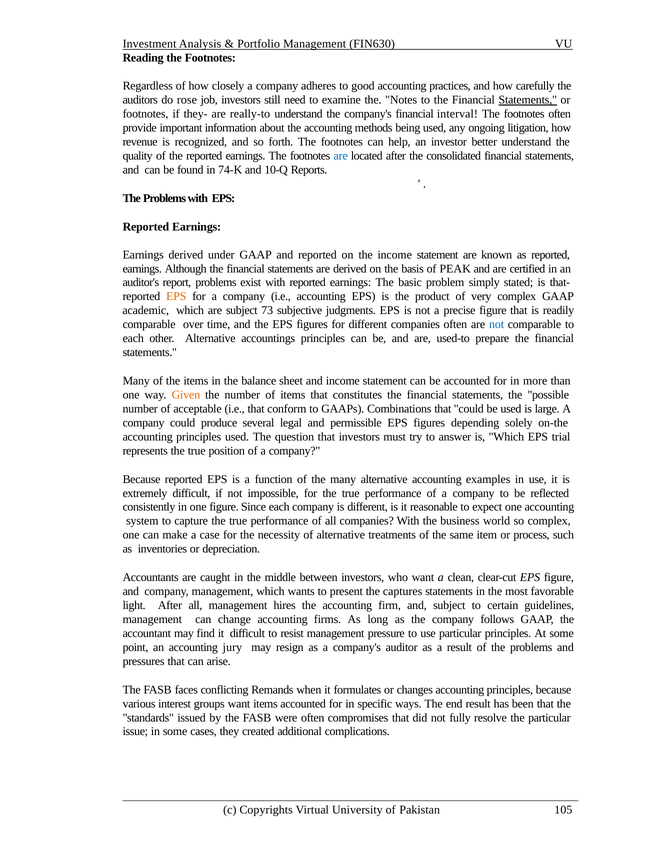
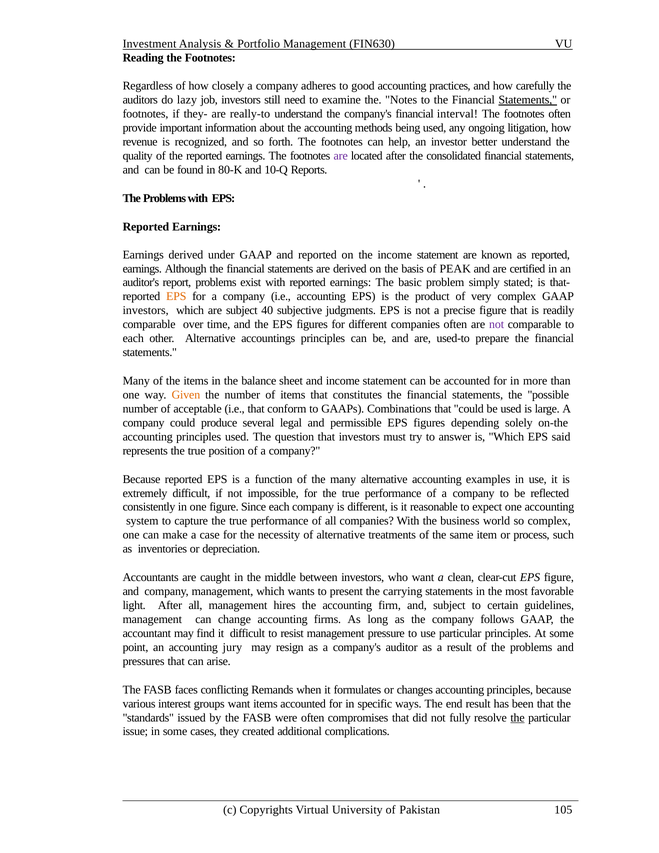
rose: rose -> lazy (187, 100)
are colour: blue -> purple (341, 156)
74-K: 74-K -> 80-K (230, 170)
academic: academic -> investors (146, 310)
73: 73 -> 40 (267, 310)
not colour: blue -> purple (497, 324)
trial: trial -> said (561, 437)
captures: captures -> carrying (403, 591)
the underline: none -> present (518, 717)
